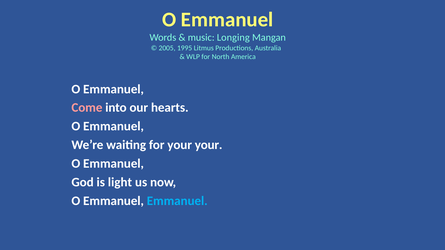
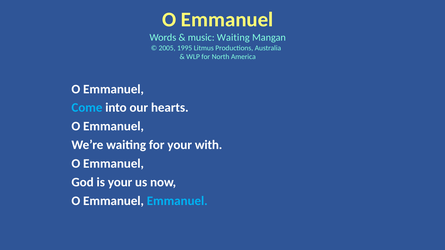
music Longing: Longing -> Waiting (233, 38)
Come colour: pink -> light blue (87, 108)
your your: your -> with (209, 145)
is light: light -> your (120, 182)
